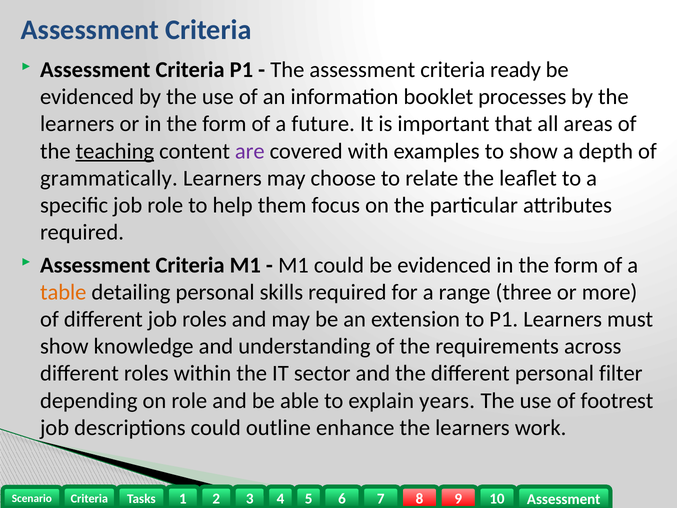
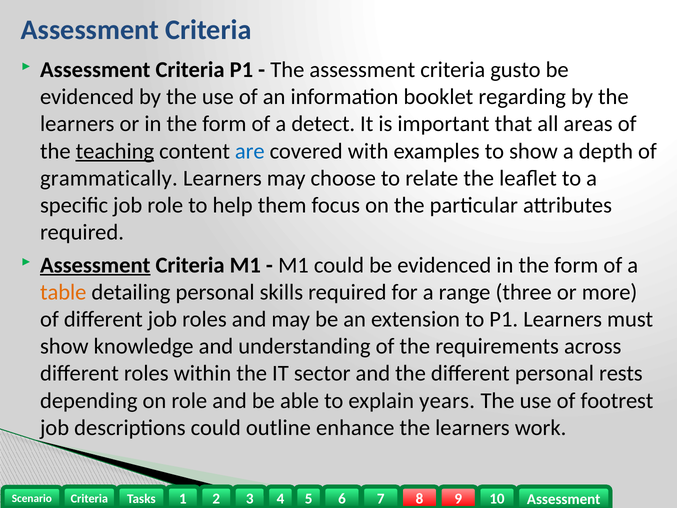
ready: ready -> gusto (515, 70)
processes: processes -> regarding (522, 97)
future: future -> detect (323, 124)
are colour: purple -> blue (250, 151)
Assessment underline: none -> present (95, 265)
filter: filter -> rests (621, 373)
